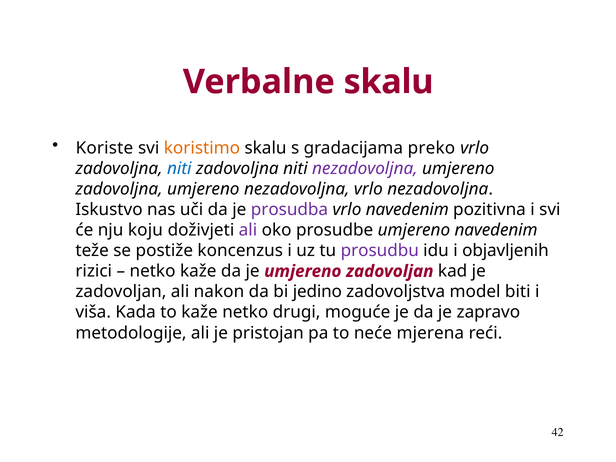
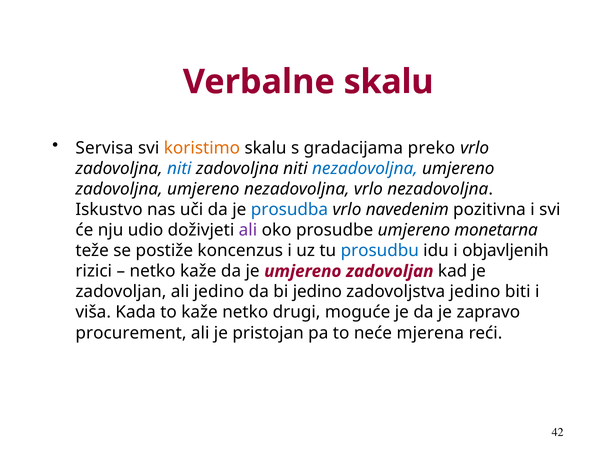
Koriste: Koriste -> Servisa (104, 148)
nezadovoljna colour: purple -> blue (365, 169)
prosudba colour: purple -> blue (289, 210)
koju: koju -> udio (146, 230)
umjereno navedenim: navedenim -> monetarna (496, 230)
prosudbu colour: purple -> blue (380, 251)
ali nakon: nakon -> jedino (219, 292)
zadovoljstva model: model -> jedino (475, 292)
metodologije: metodologije -> procurement (131, 333)
